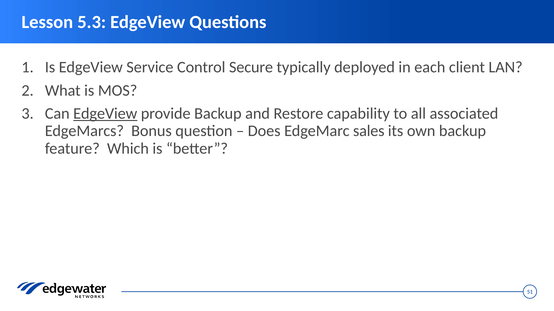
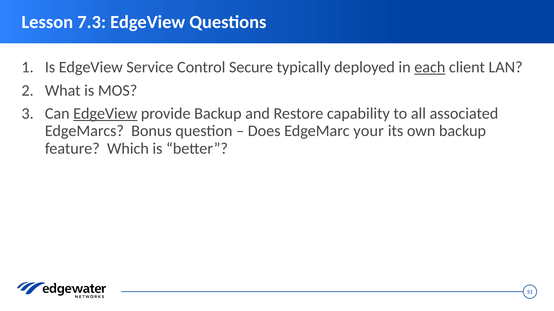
5.3: 5.3 -> 7.3 (92, 22)
each underline: none -> present (430, 67)
sales: sales -> your (369, 131)
